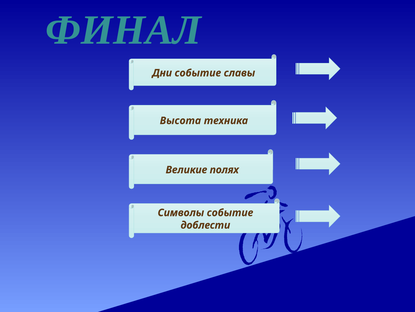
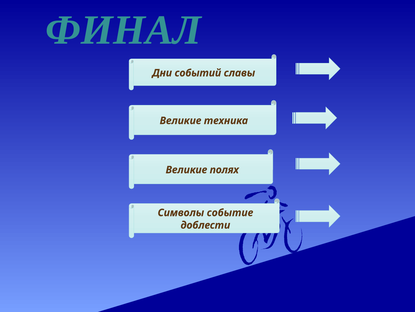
Дни событие: событие -> событий (198, 73)
Высота: Высота -> Великие (180, 120)
